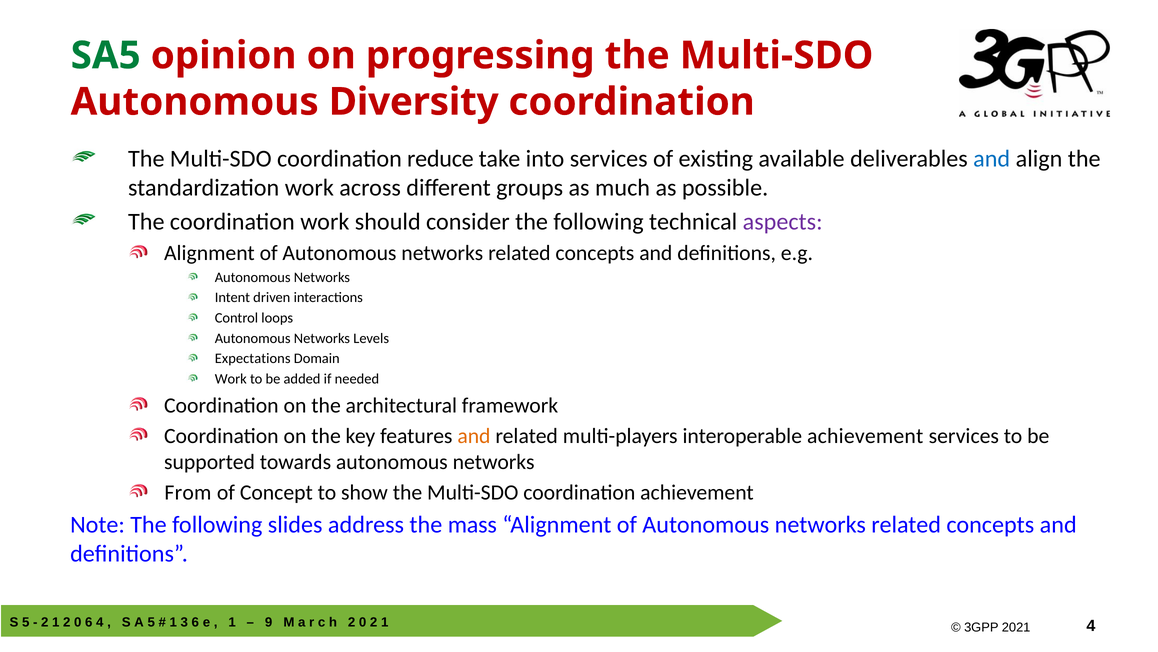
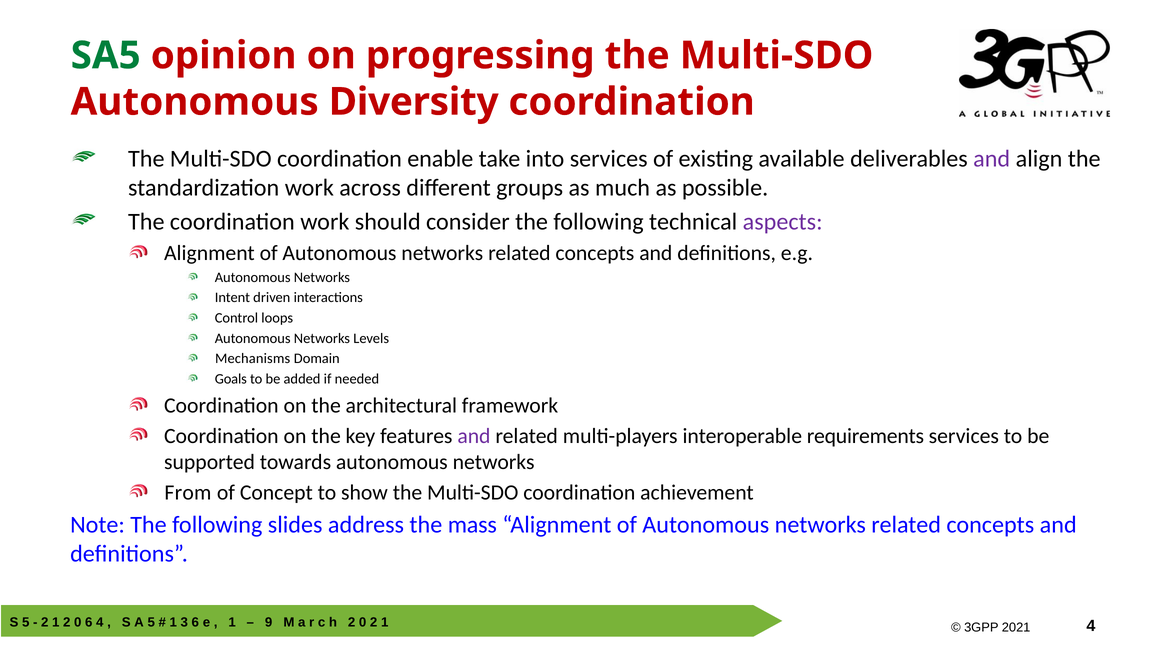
reduce: reduce -> enable (440, 159)
and colour: blue -> purple (992, 159)
Expectations: Expectations -> Mechanisms (253, 358)
Work: Work -> Goals (231, 379)
and colour: orange -> purple (474, 435)
interoperable achievement: achievement -> requirements (865, 435)
